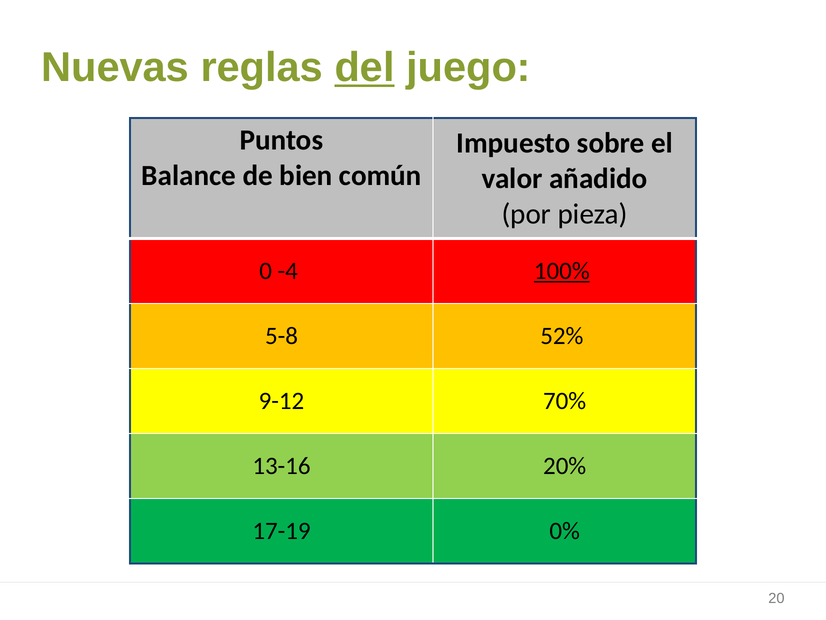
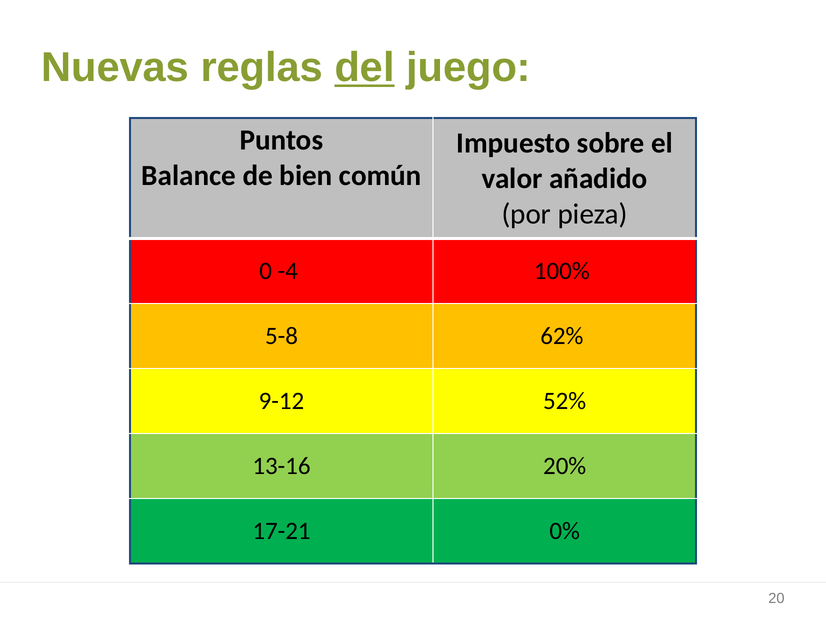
100% underline: present -> none (562, 271)
52%: 52% -> 62% (562, 336)
70%: 70% -> 52% (565, 401)
17-19: 17-19 -> 17-21 (281, 531)
